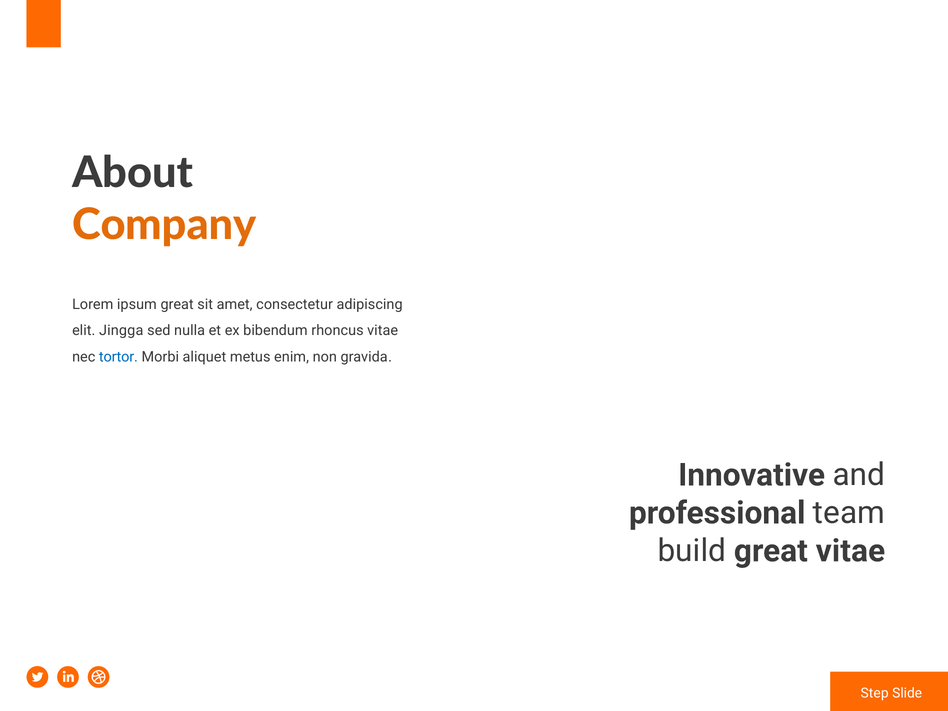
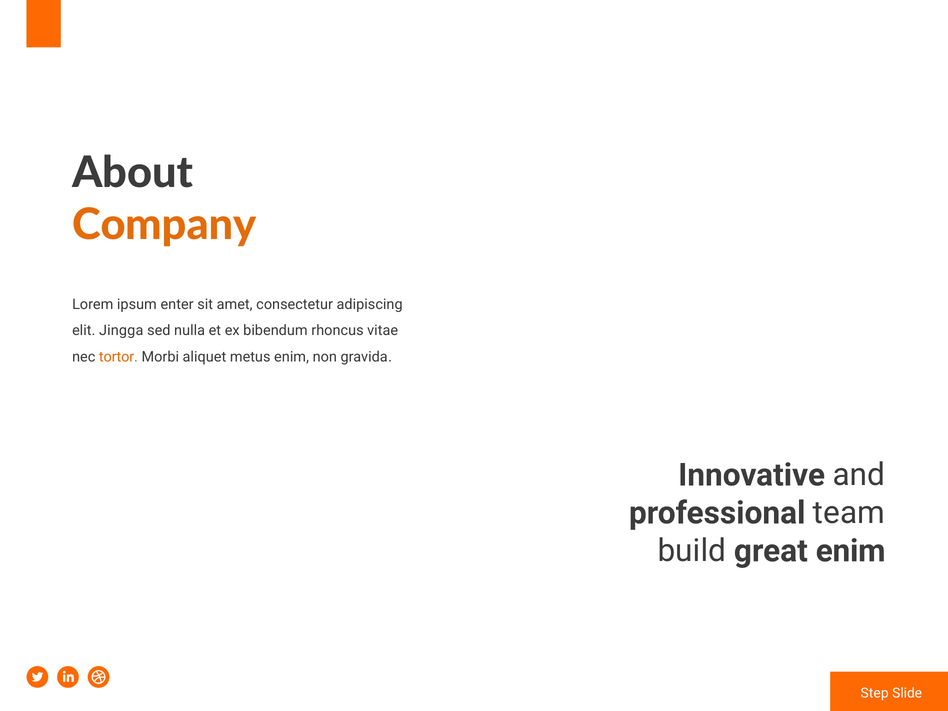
ipsum great: great -> enter (177, 305)
tortor colour: blue -> orange (118, 357)
great vitae: vitae -> enim (851, 551)
